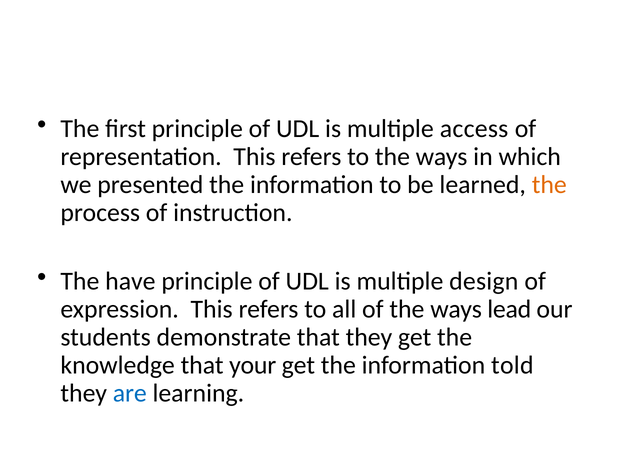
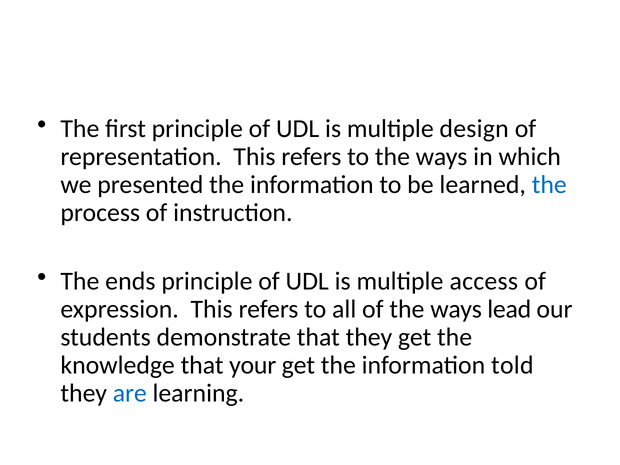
access: access -> design (474, 129)
the colour: orange -> blue (549, 185)
have: have -> ends (130, 281)
design: design -> access (484, 281)
